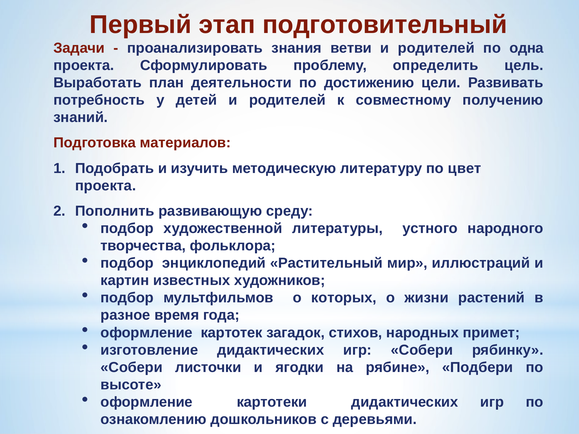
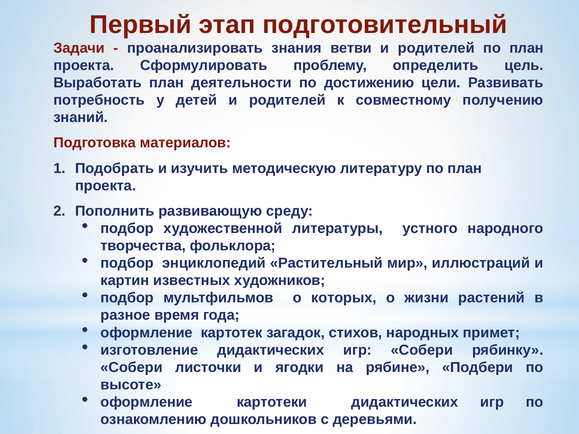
родителей по одна: одна -> план (527, 48)
литературу по цвет: цвет -> план (465, 168)
